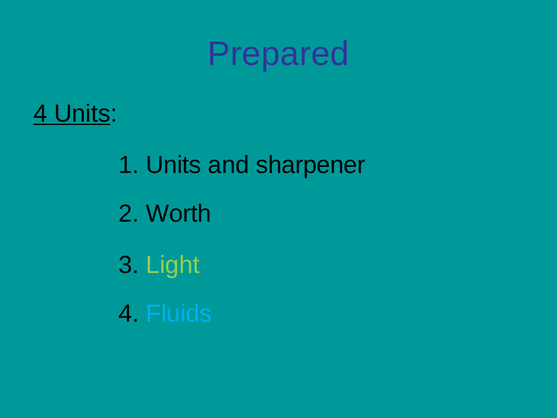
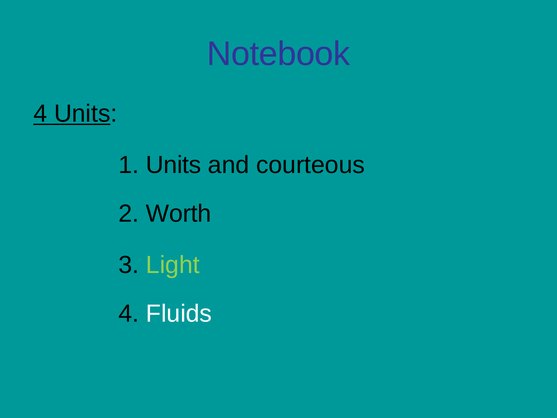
Prepared: Prepared -> Notebook (279, 54)
sharpener: sharpener -> courteous (310, 165)
Fluids colour: light blue -> white (179, 313)
